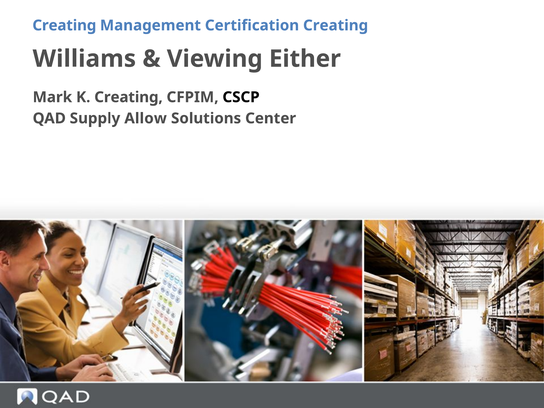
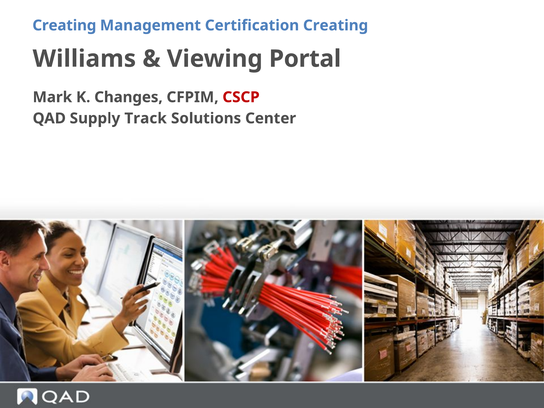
Either: Either -> Portal (305, 59)
K Creating: Creating -> Changes (128, 97)
CSCP colour: black -> red (241, 97)
Allow: Allow -> Track (146, 118)
